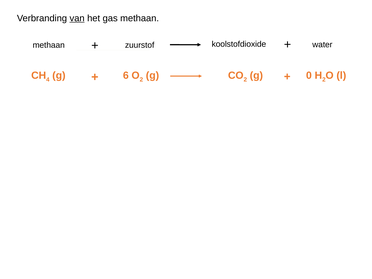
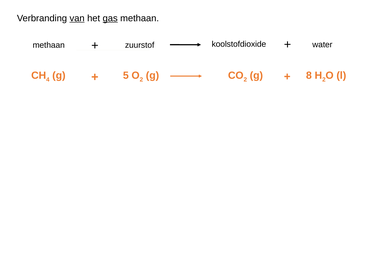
gas underline: none -> present (110, 18)
6: 6 -> 5 (126, 76)
0: 0 -> 8 (309, 76)
